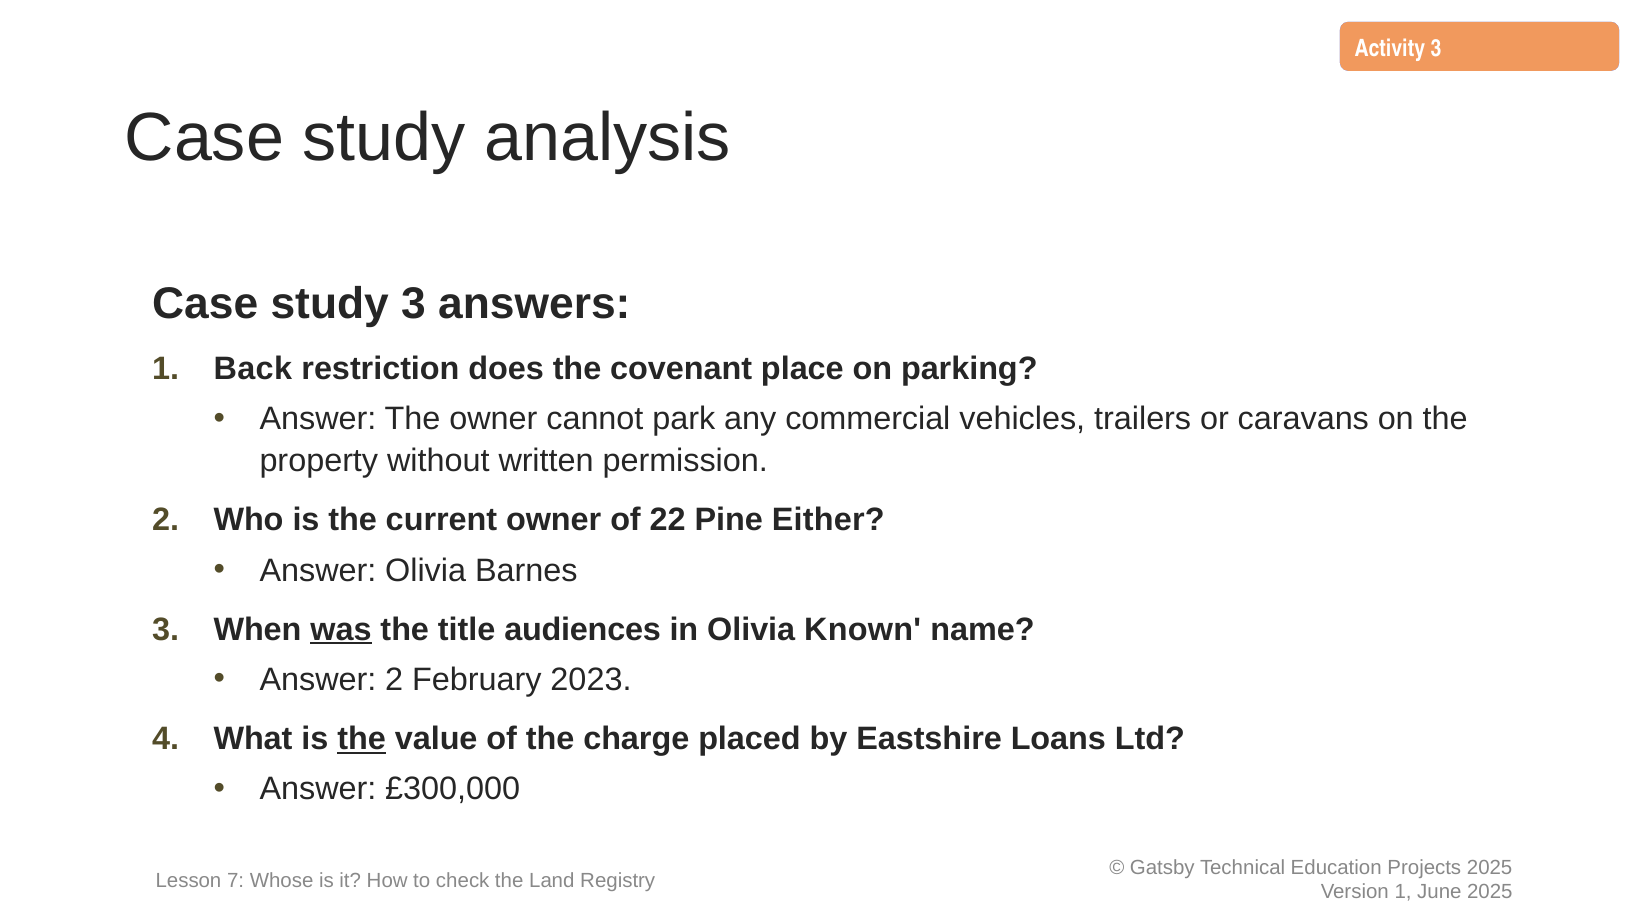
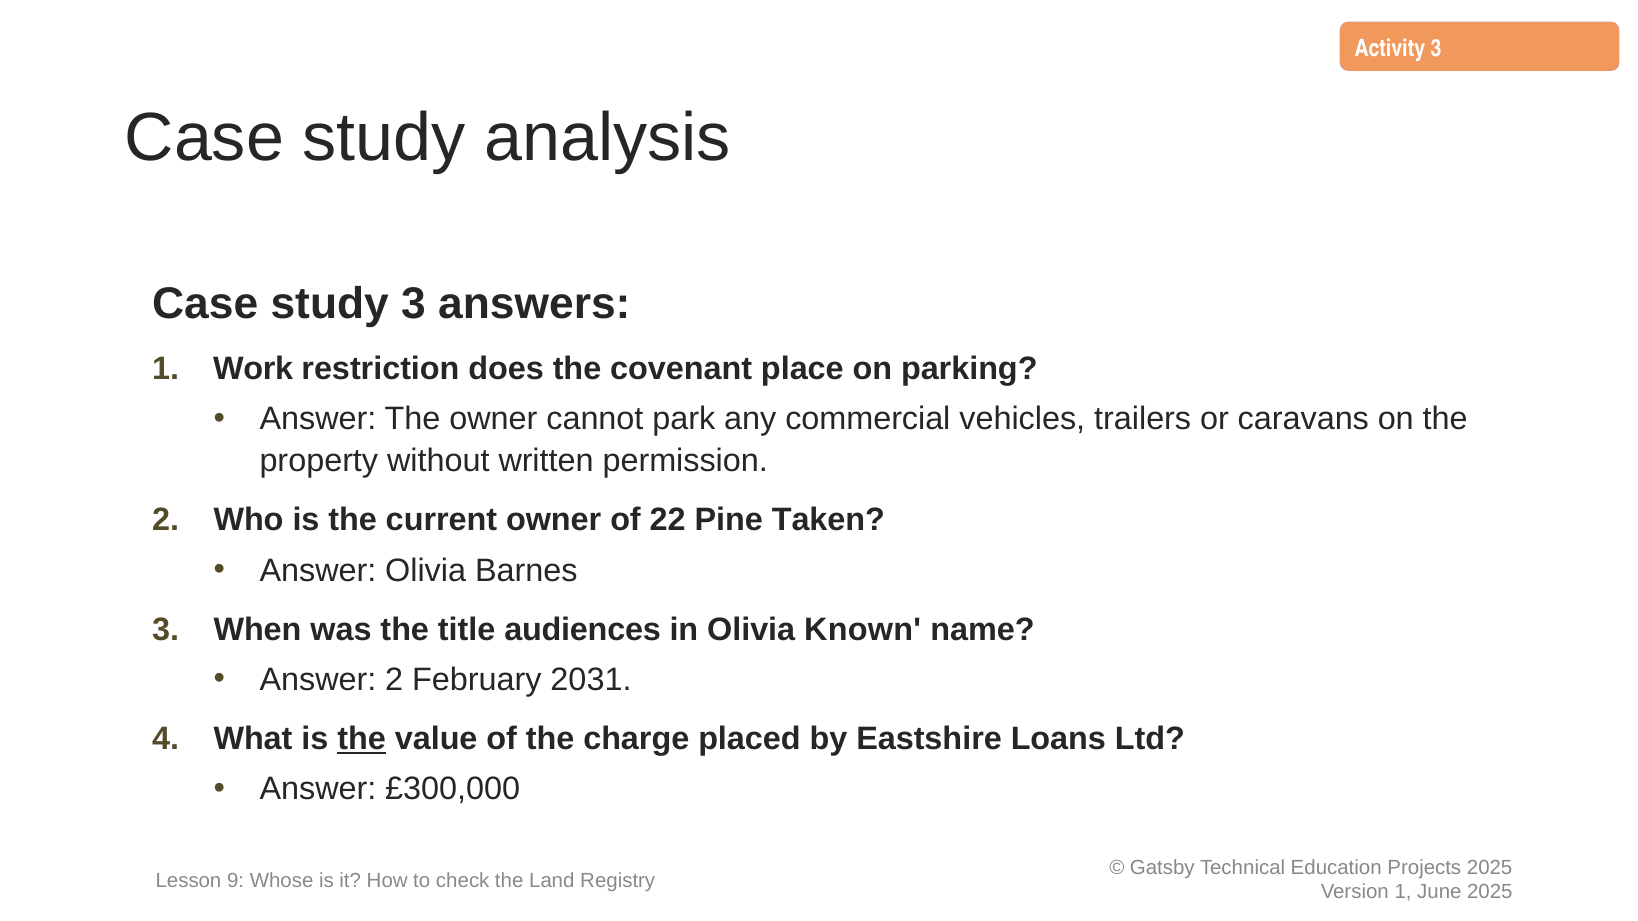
Back: Back -> Work (253, 369)
Either: Either -> Taken (828, 520)
was underline: present -> none (341, 630)
2023: 2023 -> 2031 (591, 680)
7: 7 -> 9 (236, 881)
